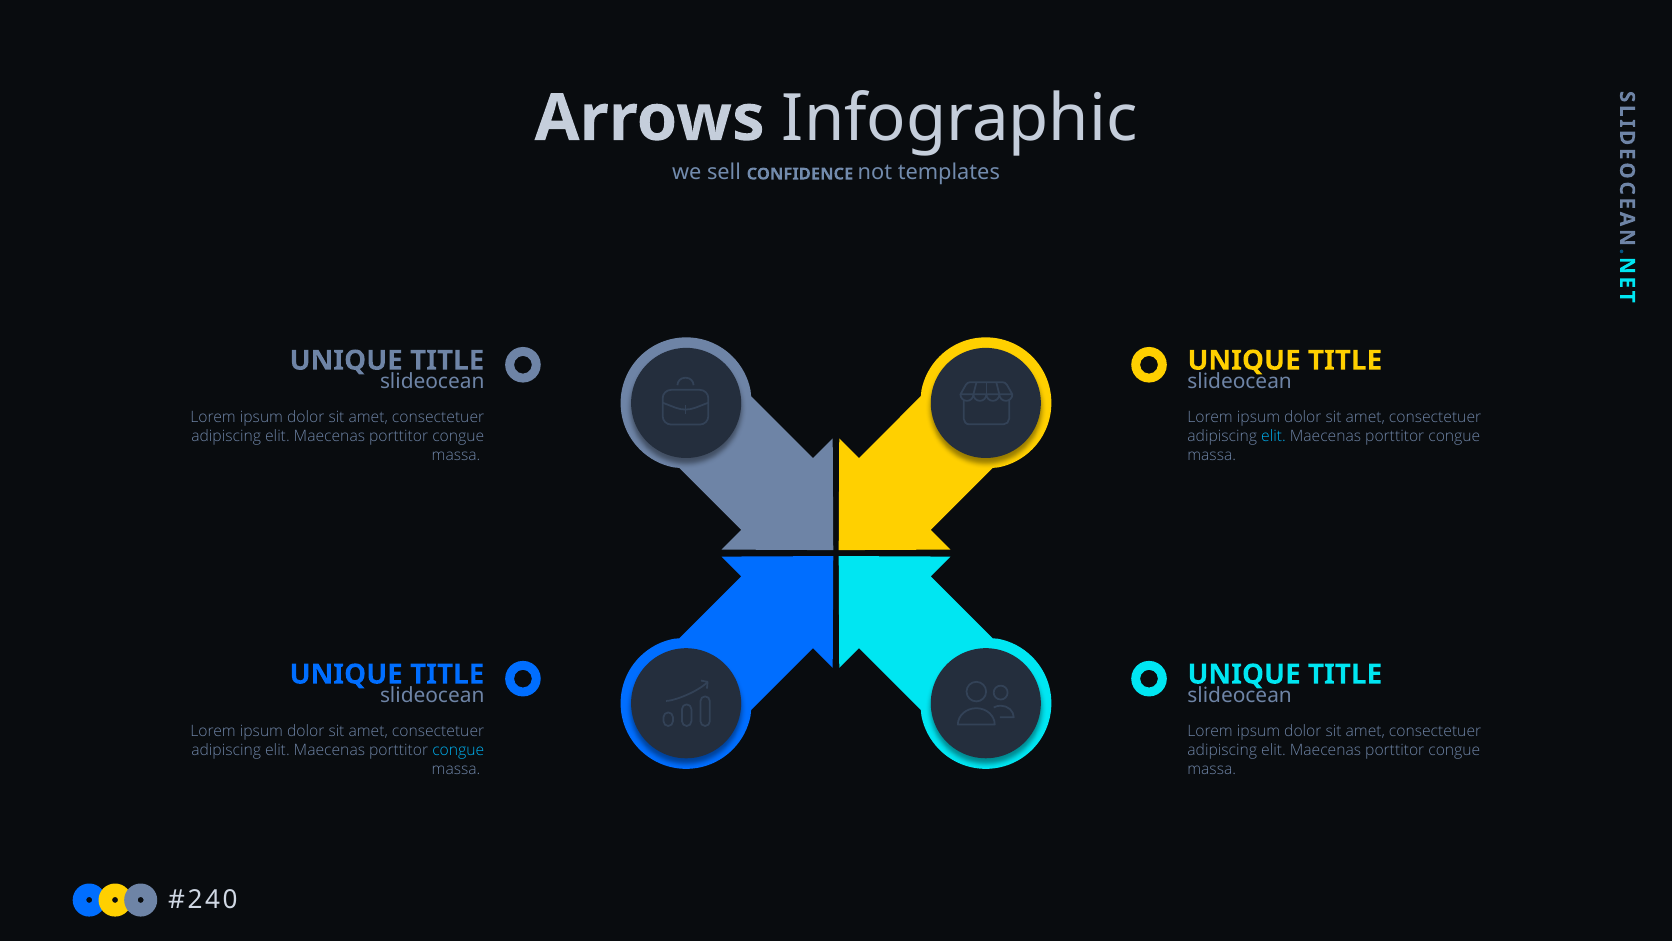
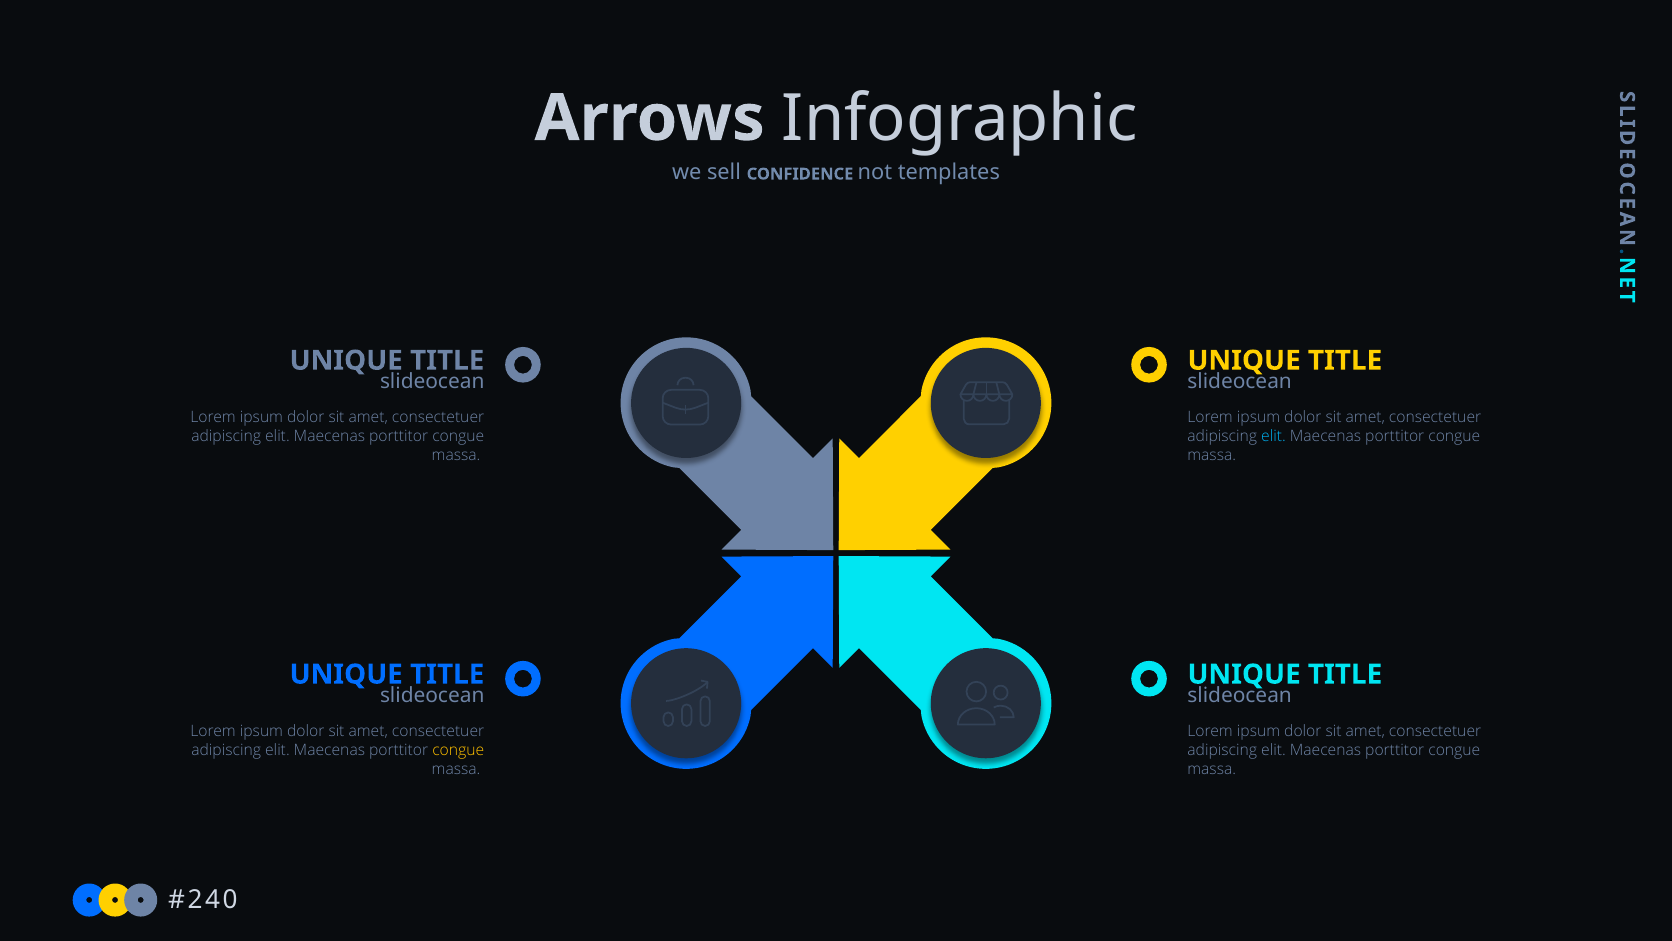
congue colour: light blue -> yellow (458, 750)
